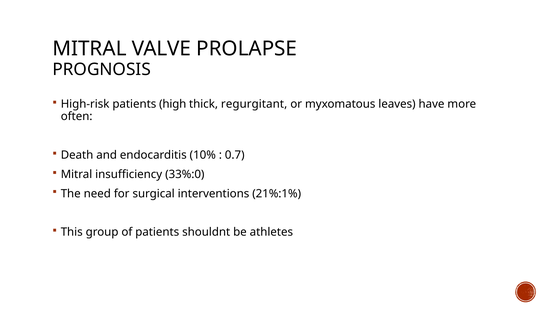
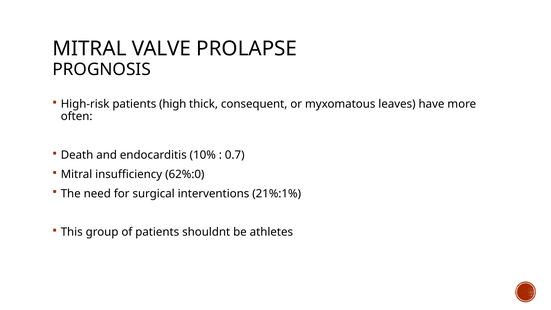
regurgitant: regurgitant -> consequent (254, 104)
33%:0: 33%:0 -> 62%:0 (185, 174)
